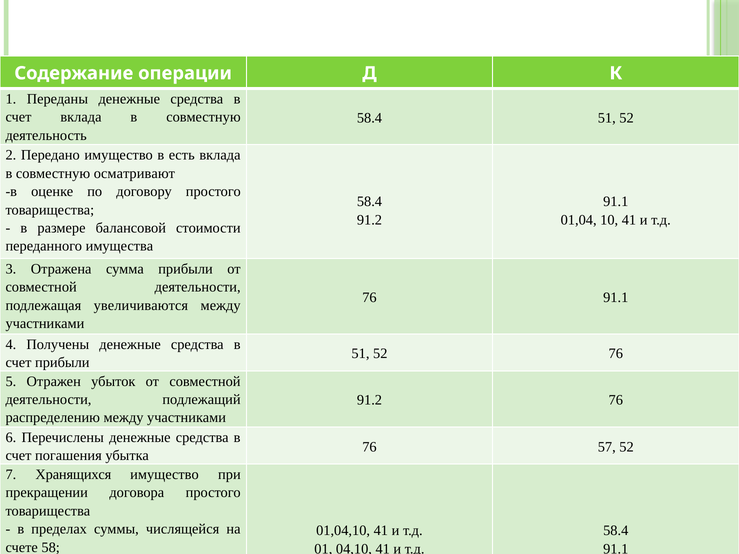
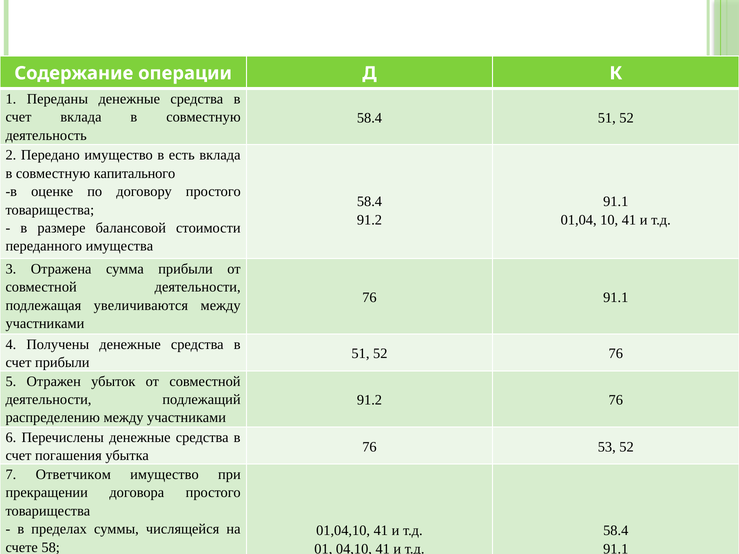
осматривают: осматривают -> капитального (134, 173)
57: 57 -> 53 (607, 447)
Хранящихся: Хранящихся -> Ответчиком (73, 475)
